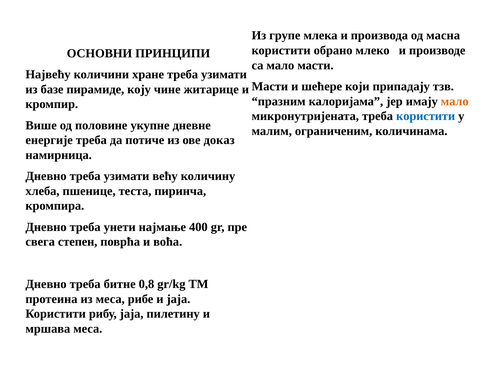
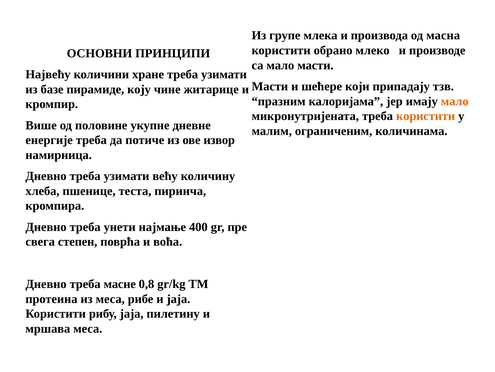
користити colour: blue -> orange (426, 116)
доказ: доказ -> извор (219, 140)
битне: битне -> масне (120, 283)
